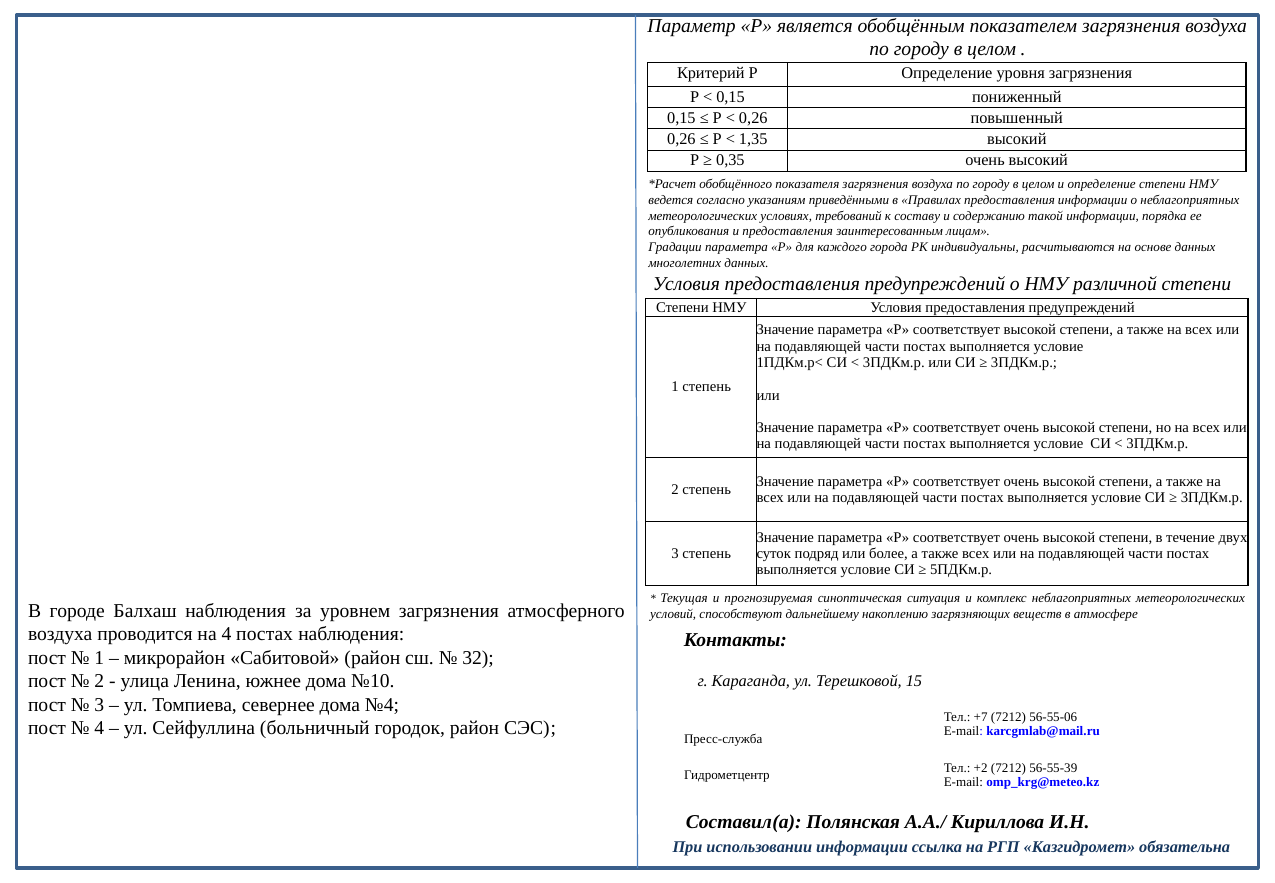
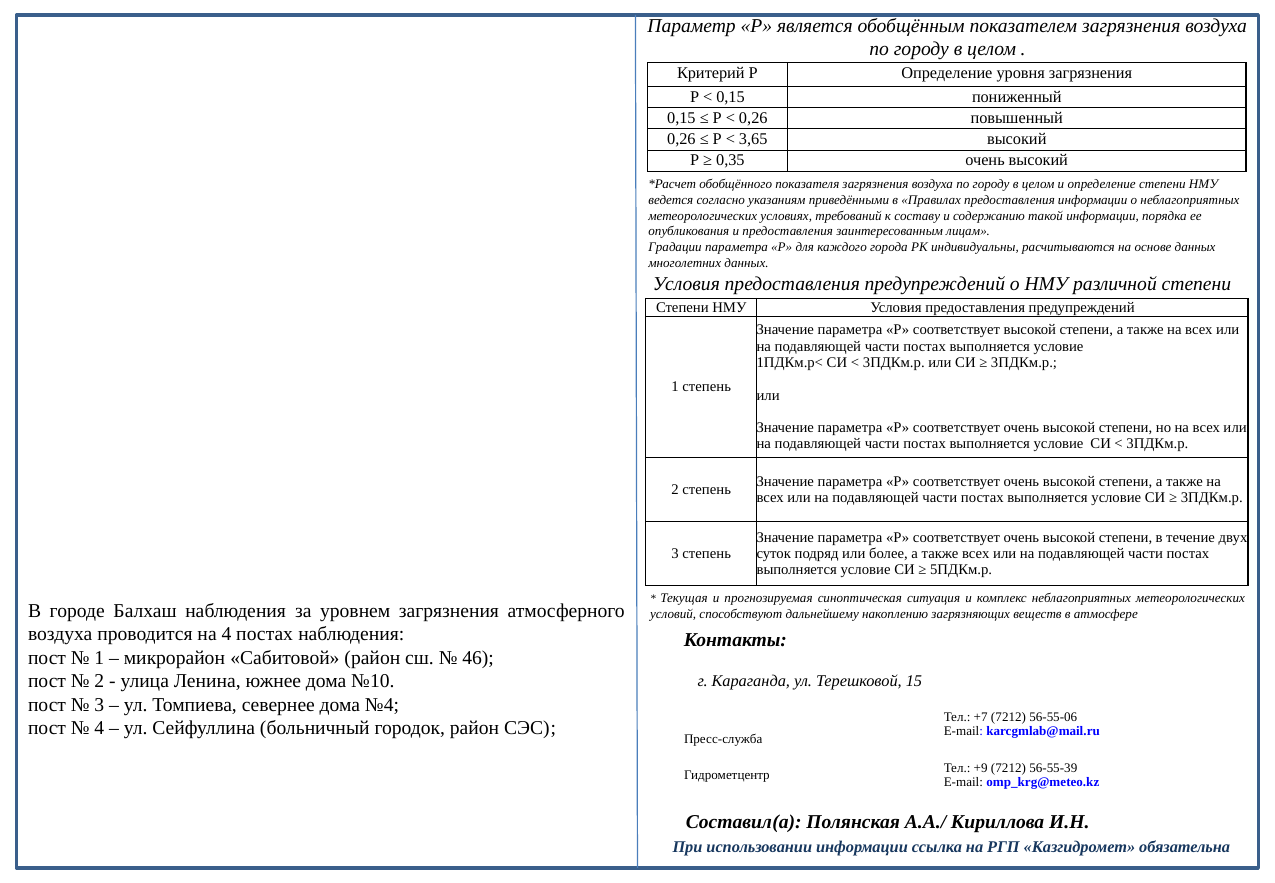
1,35: 1,35 -> 3,65 (753, 139)
32: 32 -> 46 (478, 657)
+2: +2 -> +9 (981, 768)
